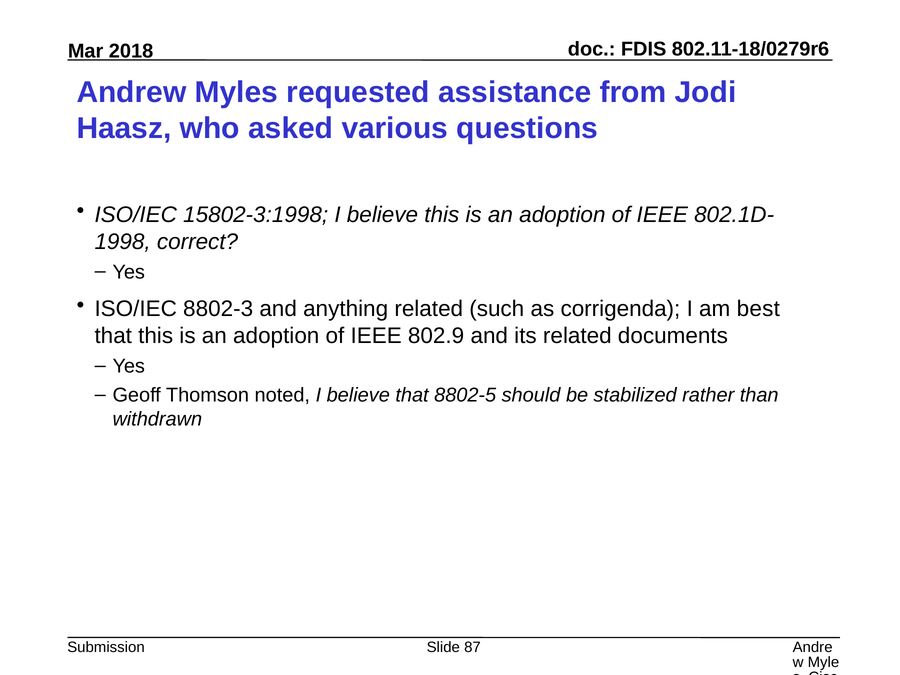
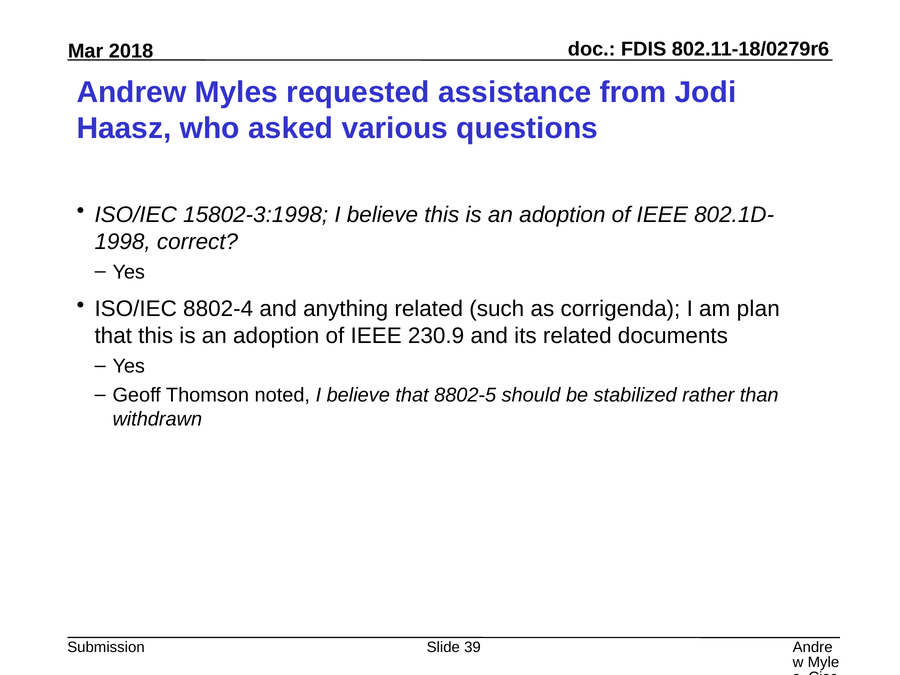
8802-3: 8802-3 -> 8802-4 (218, 309)
best: best -> plan (758, 309)
802.9: 802.9 -> 230.9 (436, 336)
87: 87 -> 39 (472, 647)
